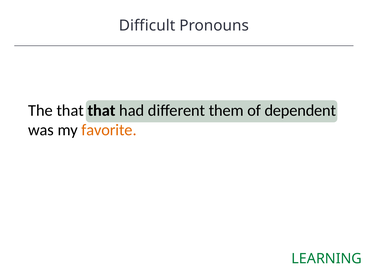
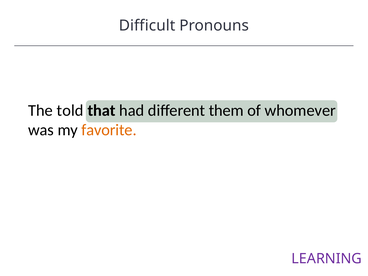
The that: that -> told (70, 110)
dependent: dependent -> whomever (300, 110)
LEARNING colour: green -> purple (327, 259)
